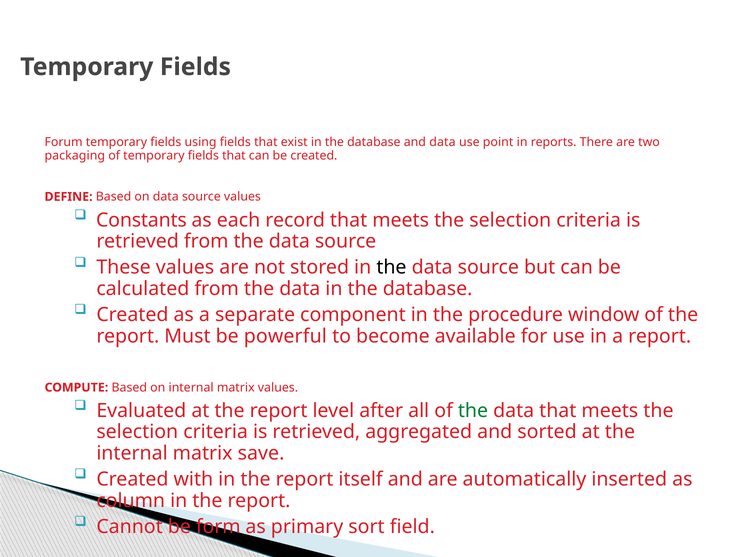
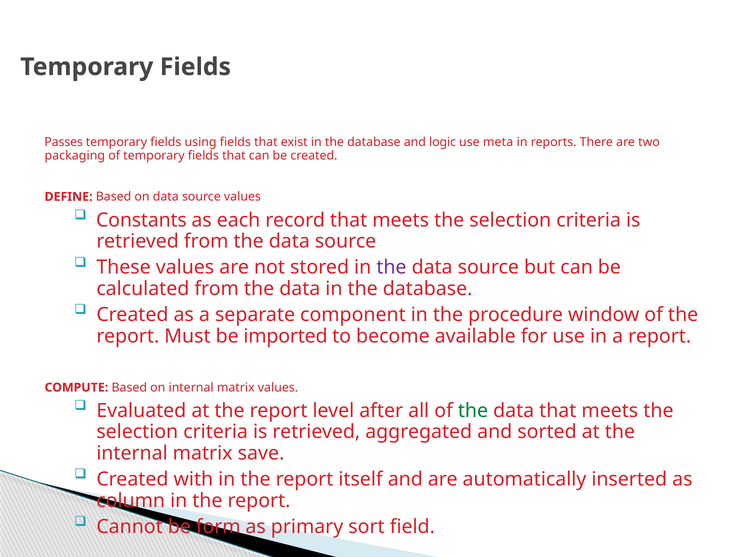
Forum: Forum -> Passes (64, 142)
and data: data -> logic (443, 142)
point: point -> meta (498, 142)
the colour: black -> purple (391, 268)
powerful: powerful -> imported (286, 336)
